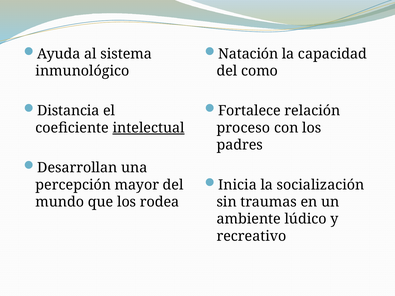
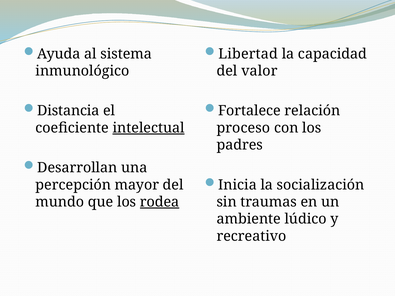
Natación: Natación -> Libertad (248, 54)
como: como -> valor (259, 71)
rodea underline: none -> present (160, 202)
